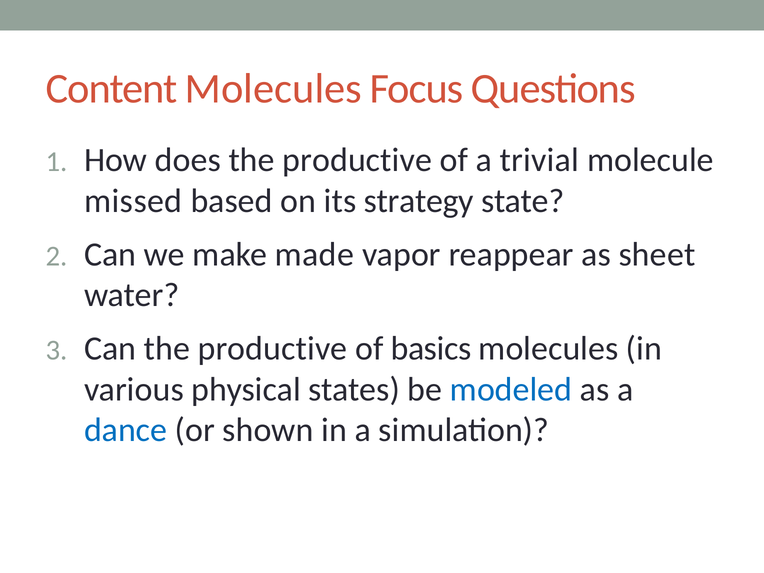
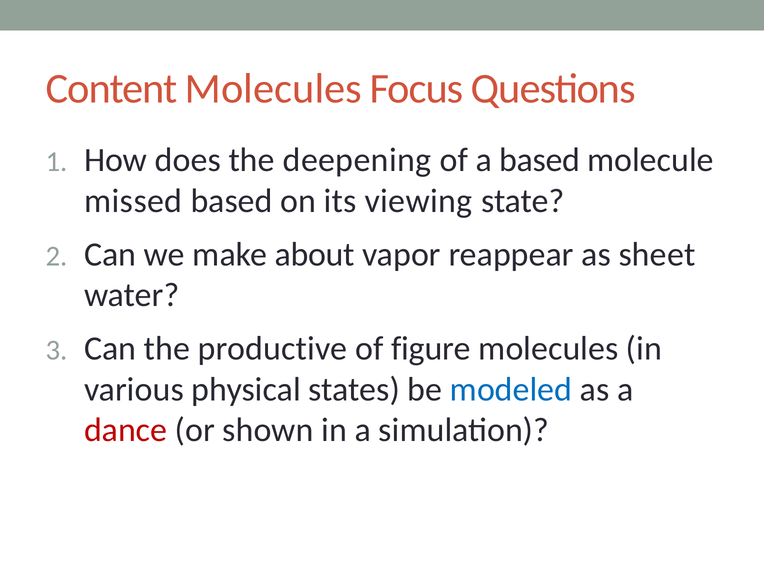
does the productive: productive -> deepening (357, 160)
a trivial: trivial -> based (540, 160)
strategy: strategy -> viewing (419, 201)
made: made -> about (315, 255)
basics: basics -> figure (431, 349)
dance colour: blue -> red (126, 430)
